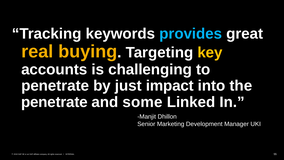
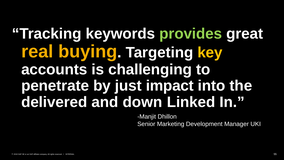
provides colour: light blue -> light green (191, 34)
penetrate: penetrate -> delivered (54, 102)
some: some -> down (142, 102)
